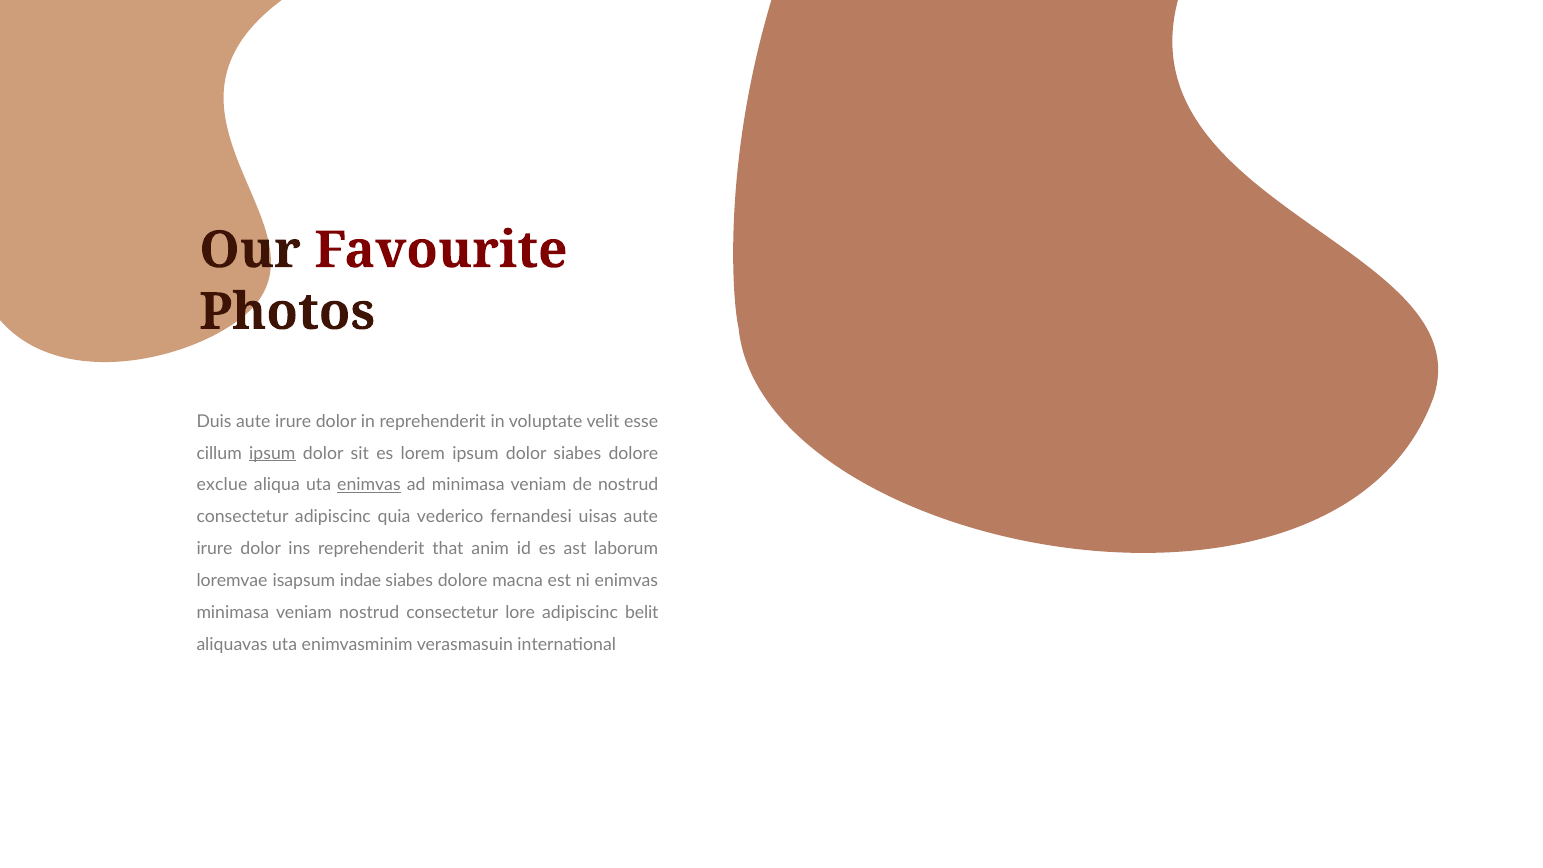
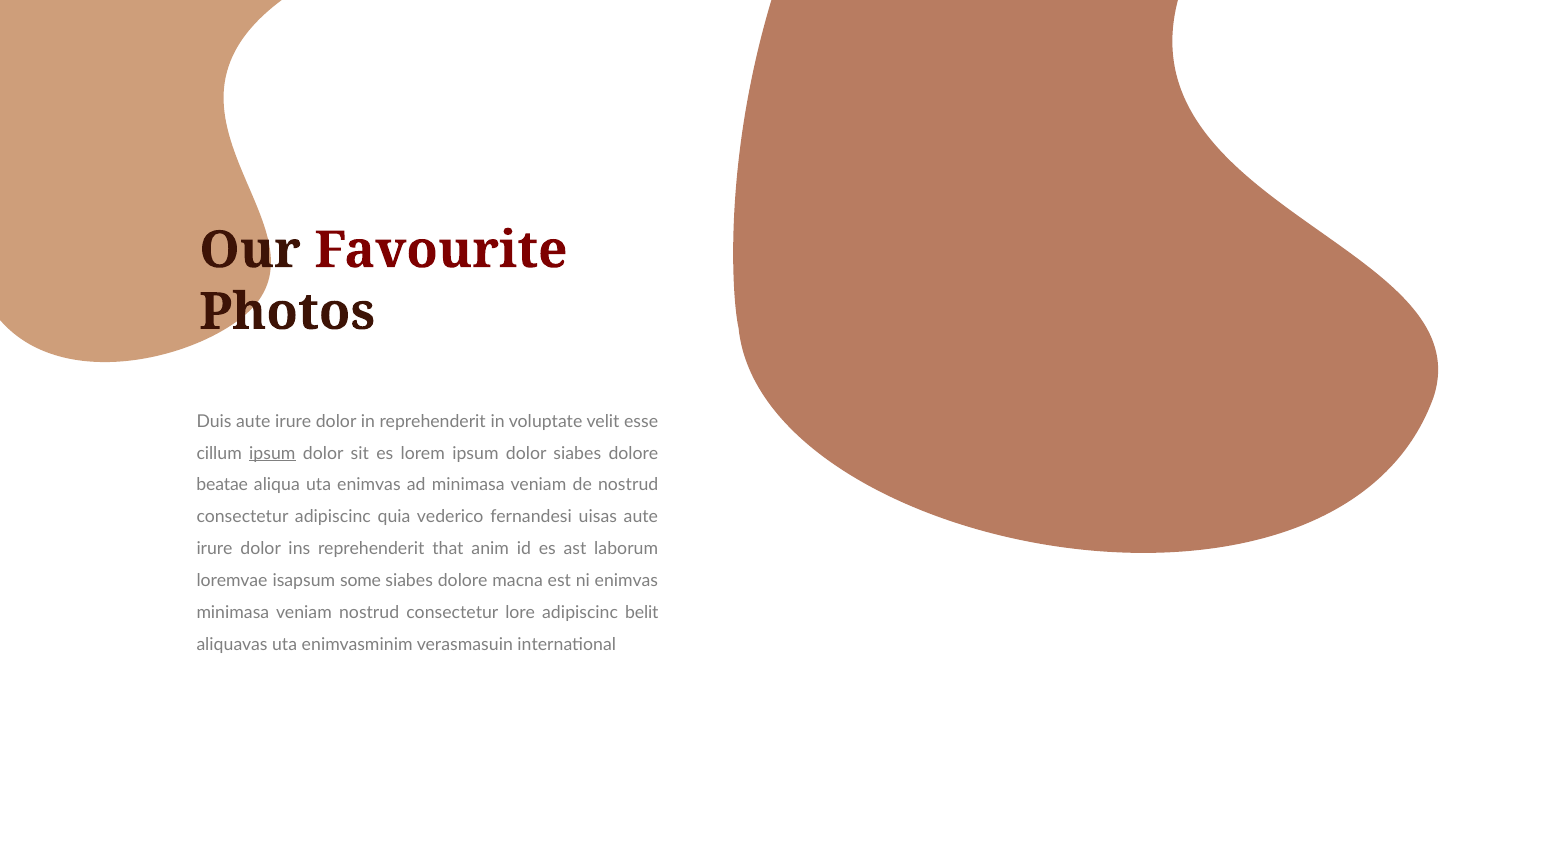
exclue: exclue -> beatae (222, 485)
enimvas underline: present -> none (369, 485)
indae: indae -> some (361, 581)
